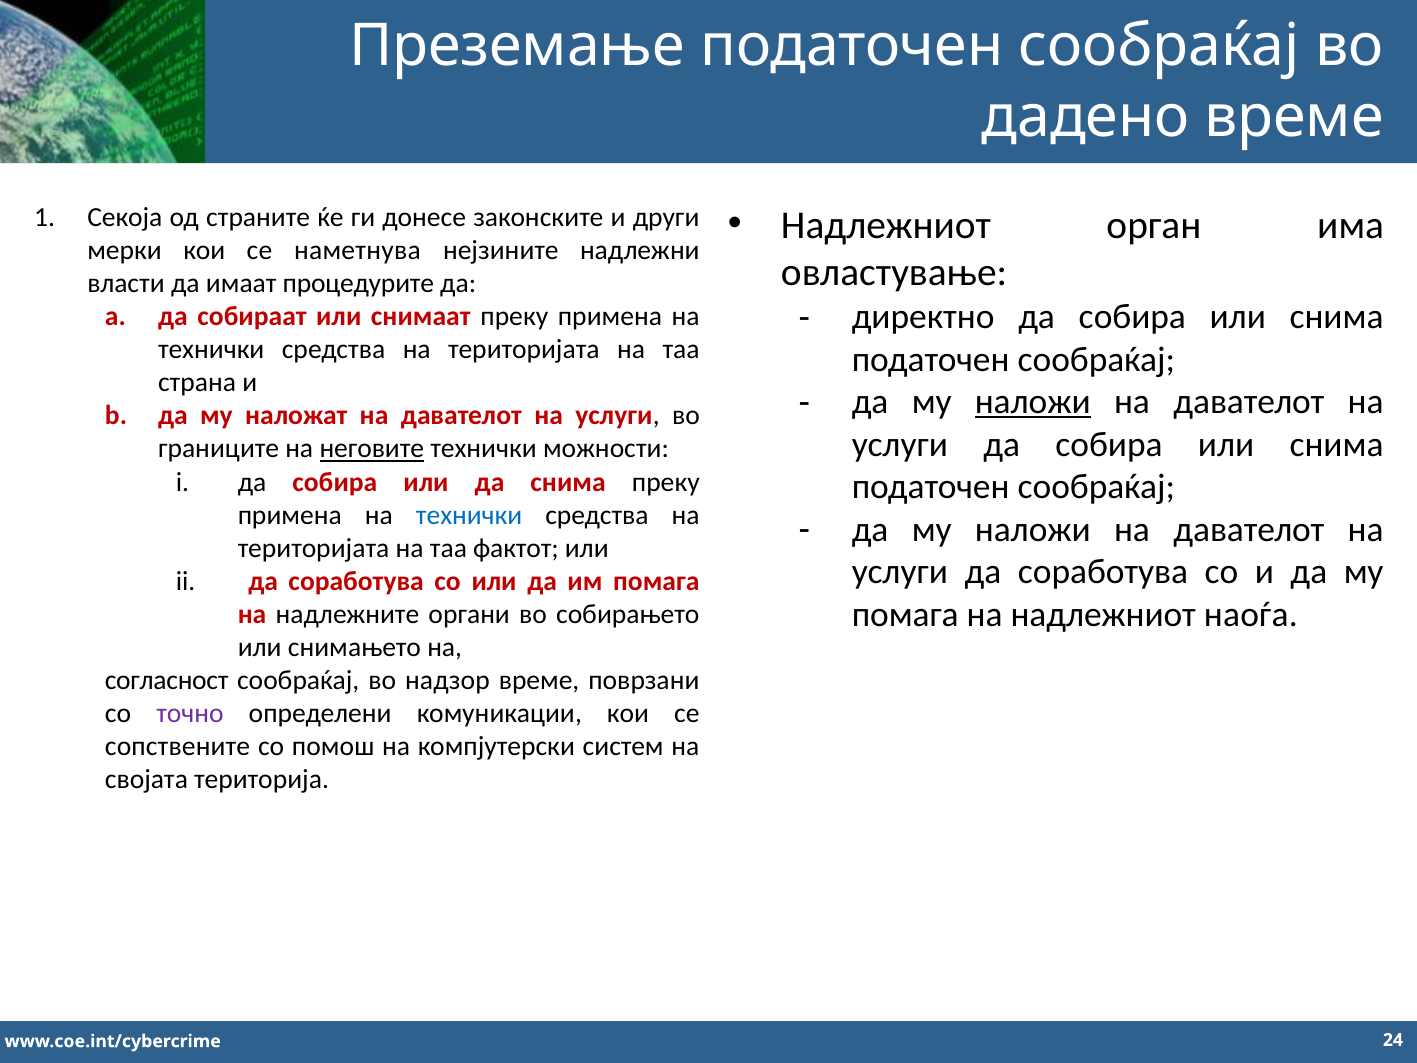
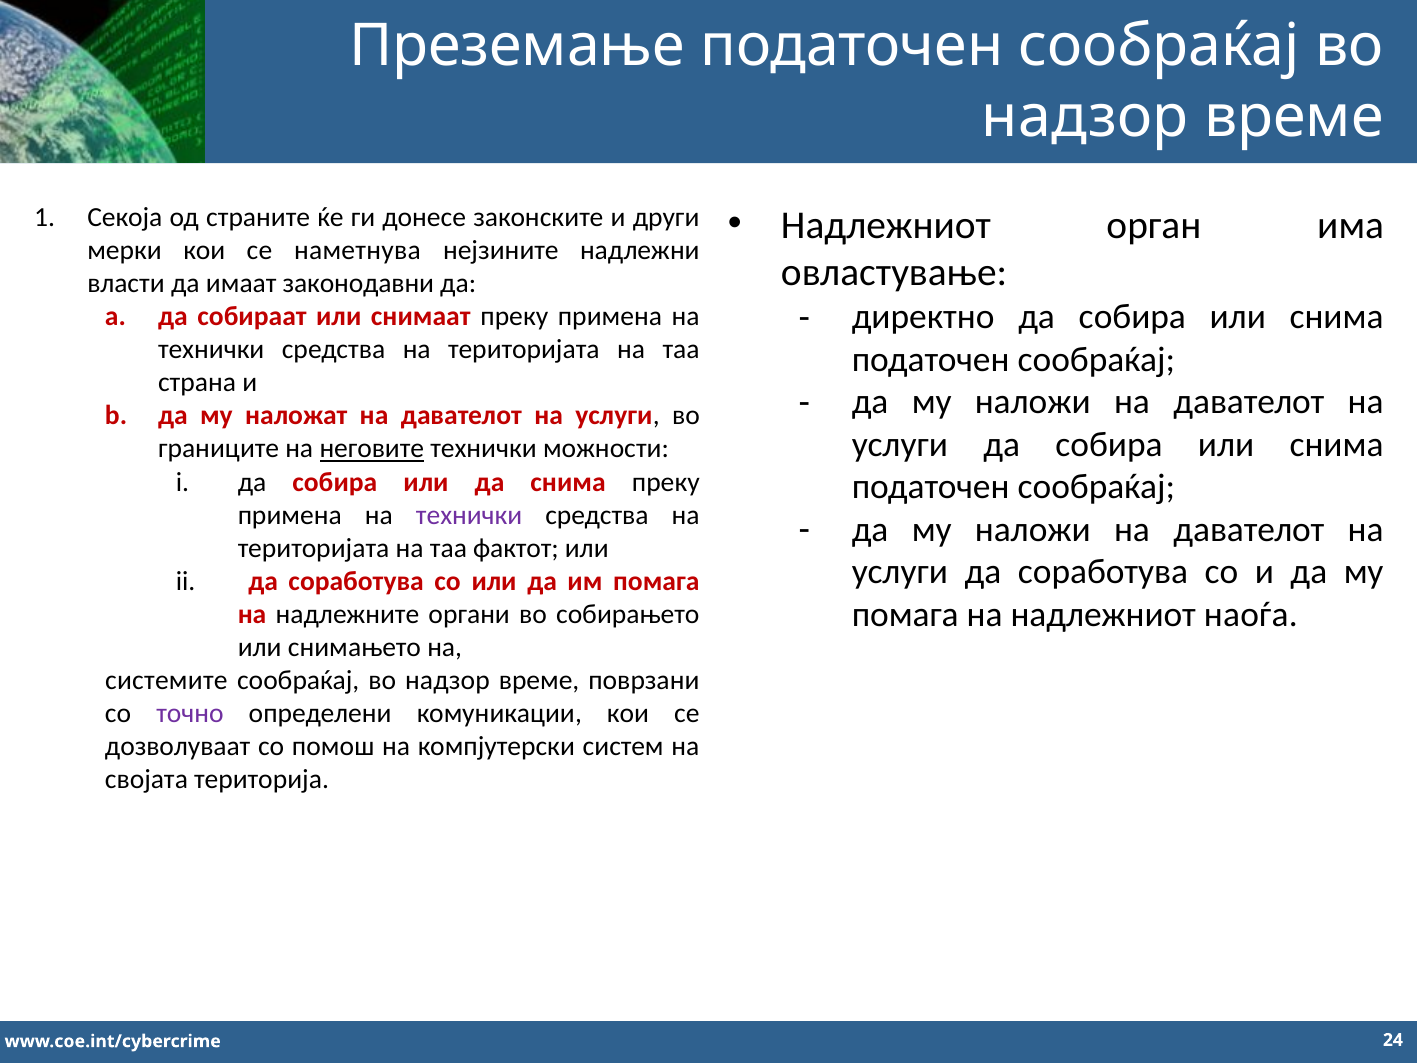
дадено: дадено -> надзор (1085, 117)
процедурите: процедурите -> законодавни (358, 283)
наложи underline: present -> none (1033, 402)
технички colour: blue -> purple (469, 515)
согласност: согласност -> системите (166, 680)
сопствените: сопствените -> дозволуваат (178, 746)
